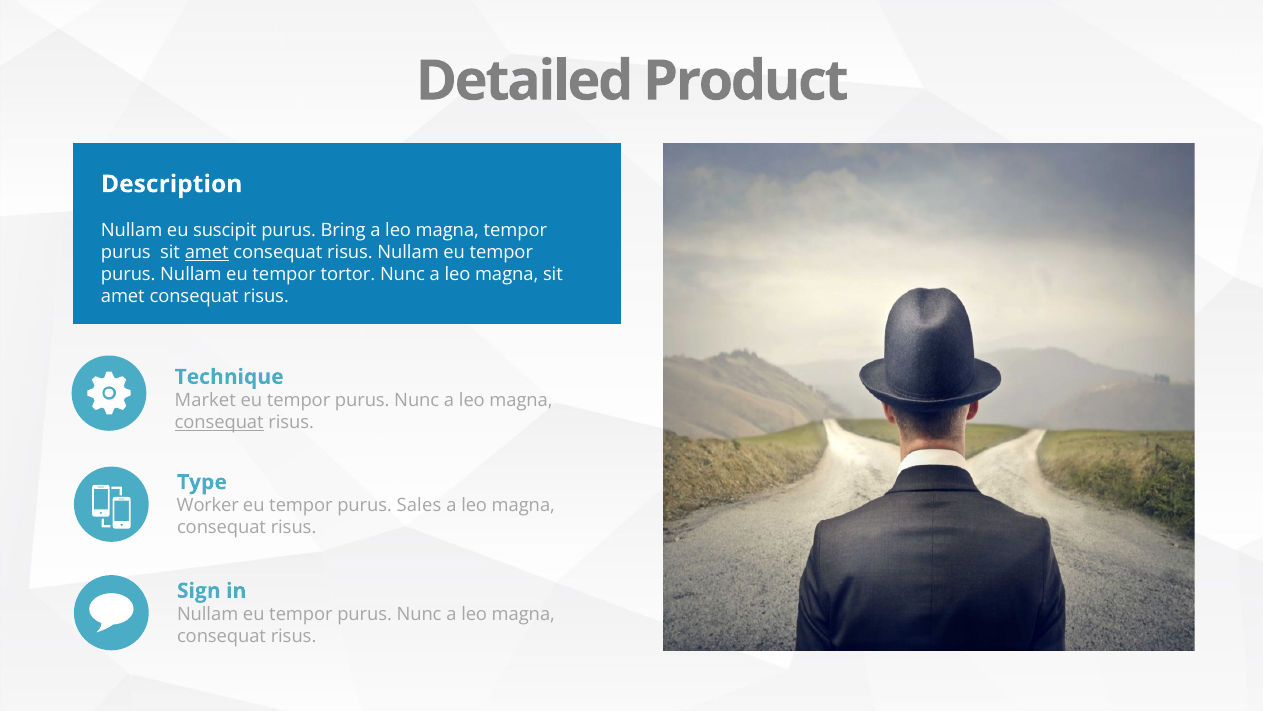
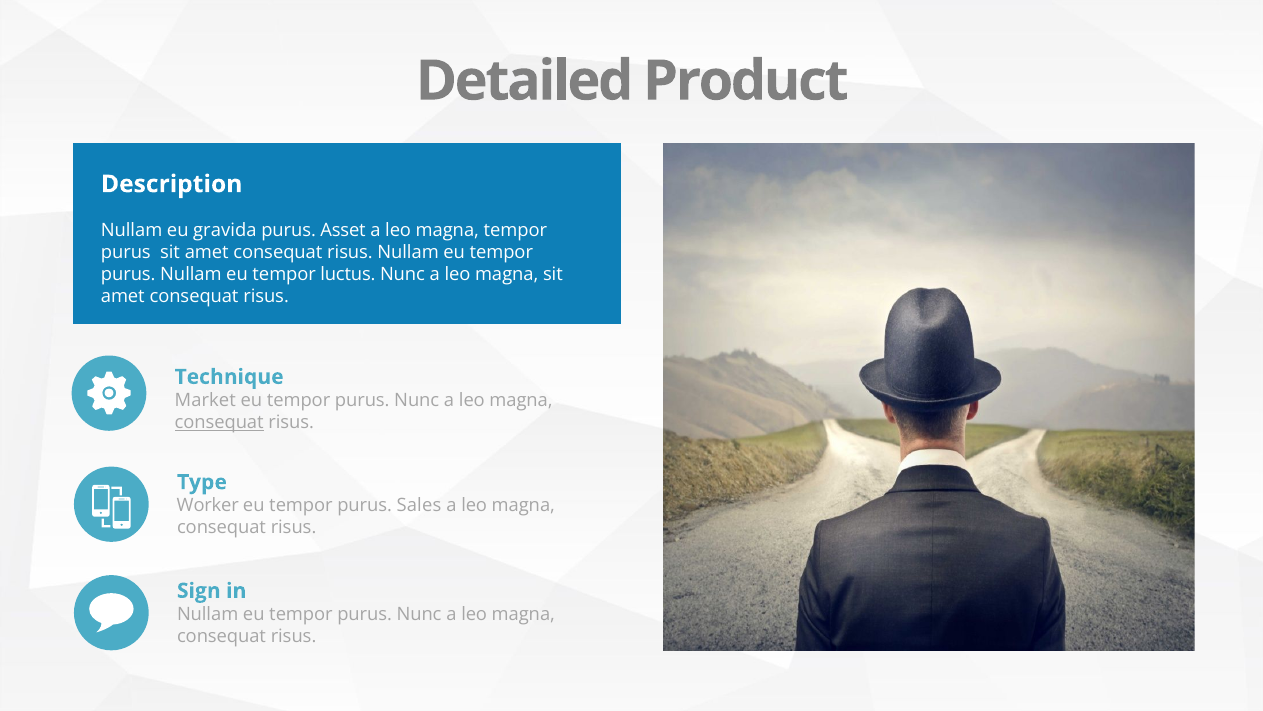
suscipit: suscipit -> gravida (225, 230)
Bring: Bring -> Asset (343, 230)
amet underline: present -> none (207, 252)
tortor: tortor -> luctus (348, 275)
